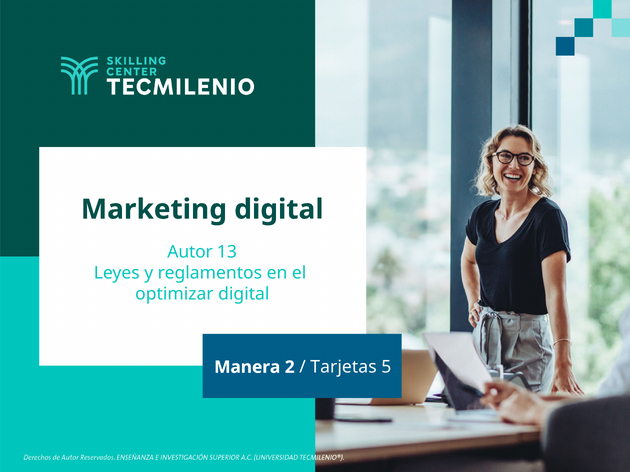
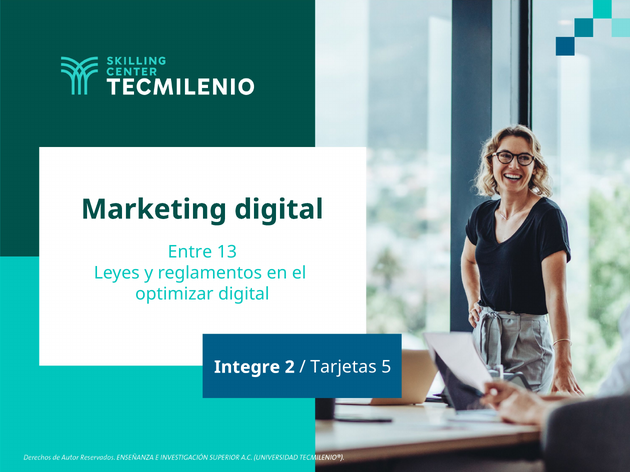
Autor: Autor -> Entre (190, 252)
Manera: Manera -> Integre (247, 367)
